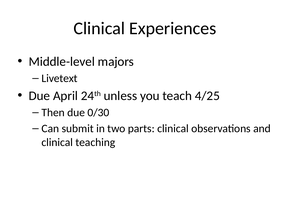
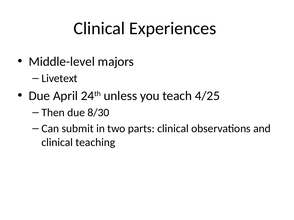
0/30: 0/30 -> 8/30 (98, 113)
